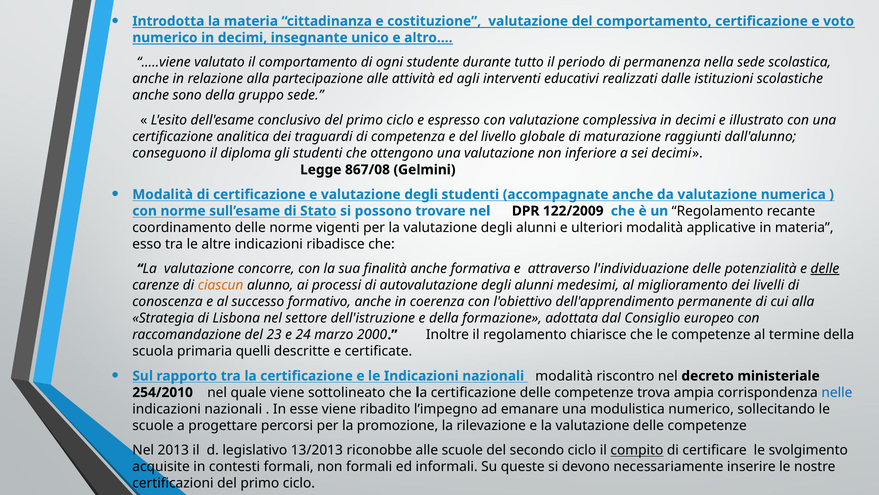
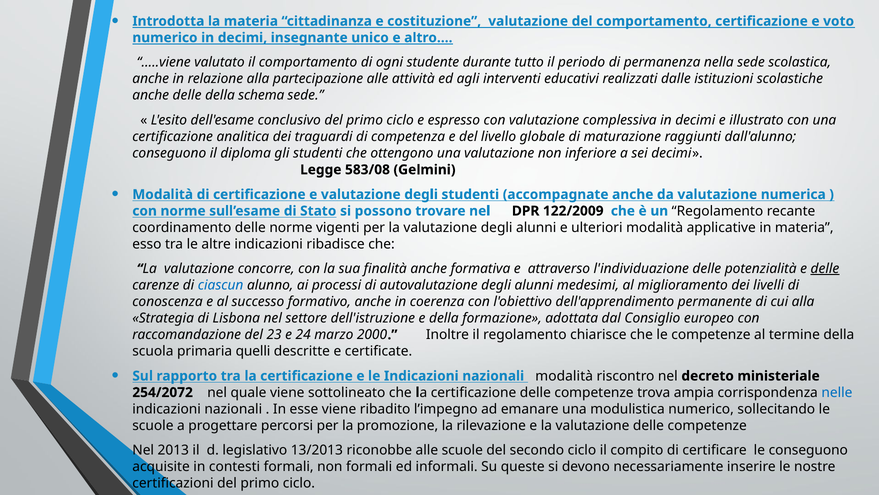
anche sono: sono -> delle (187, 95)
gruppo: gruppo -> schema (261, 95)
867/08: 867/08 -> 583/08 (367, 170)
ciascun colour: orange -> blue (221, 285)
254/2010: 254/2010 -> 254/2072 (163, 392)
compito underline: present -> none (637, 450)
le svolgimento: svolgimento -> conseguono (808, 450)
